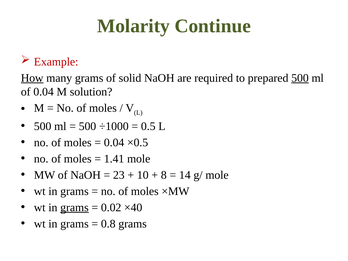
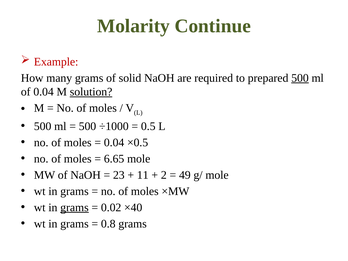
How underline: present -> none (32, 78)
solution underline: none -> present (91, 92)
1.41: 1.41 -> 6.65 (114, 159)
10: 10 -> 11 (143, 175)
8: 8 -> 2 (164, 175)
14: 14 -> 49 (185, 175)
